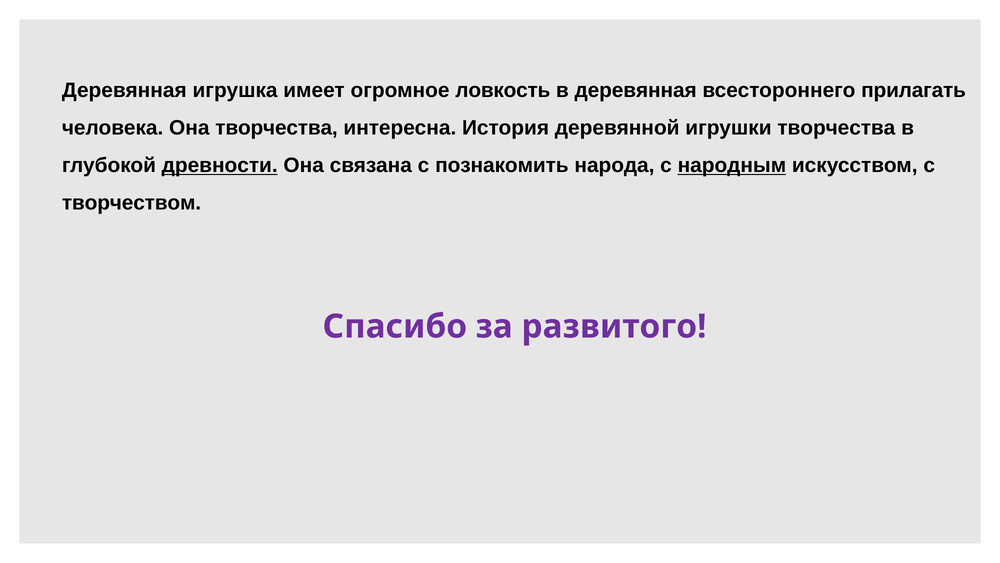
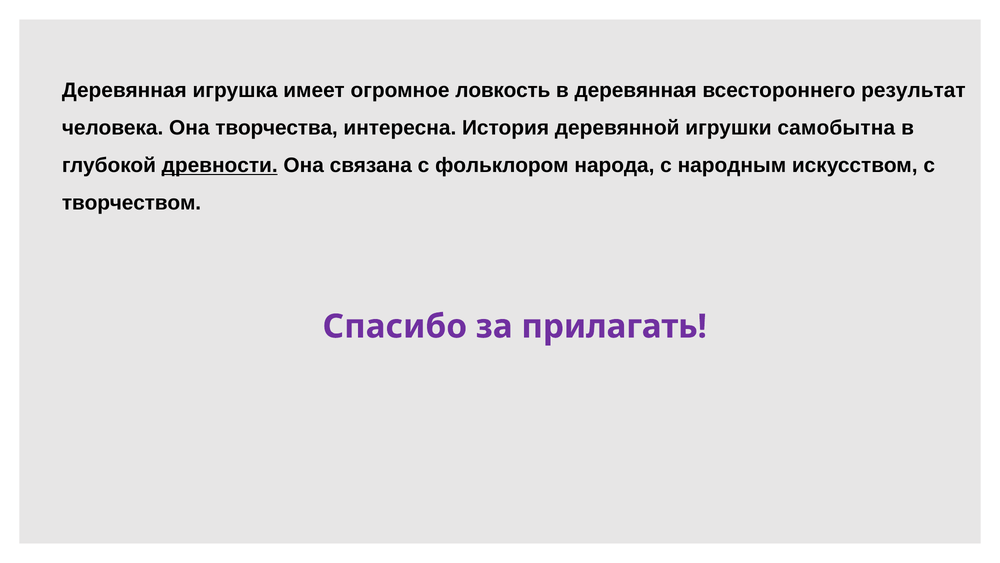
прилагать: прилагать -> результат (913, 90)
игрушки творчества: творчества -> самобытна (836, 128)
познакомить: познакомить -> фольклором (502, 165)
народным underline: present -> none (732, 165)
развитого: развитого -> прилагать (614, 326)
